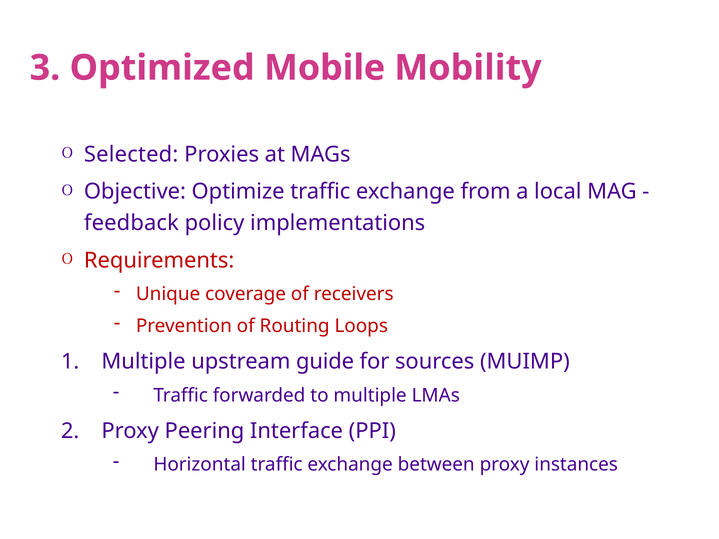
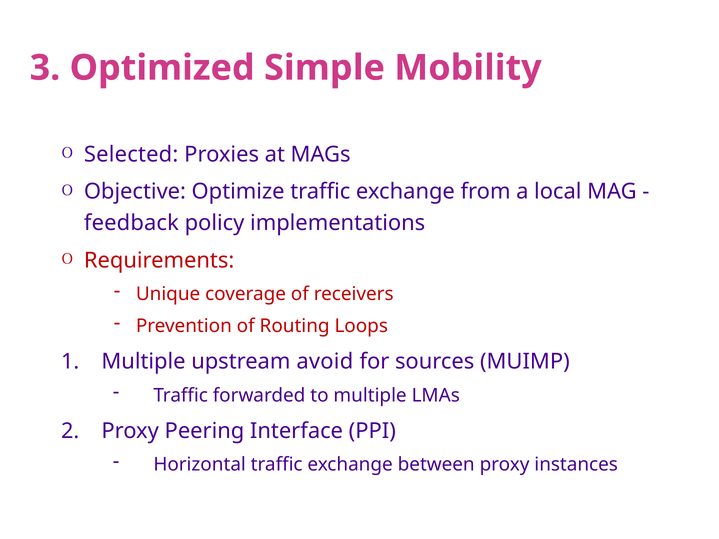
Mobile: Mobile -> Simple (324, 68)
guide: guide -> avoid (325, 362)
